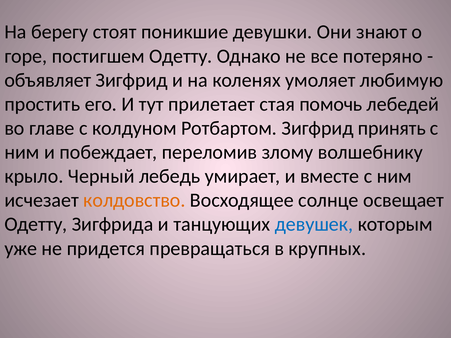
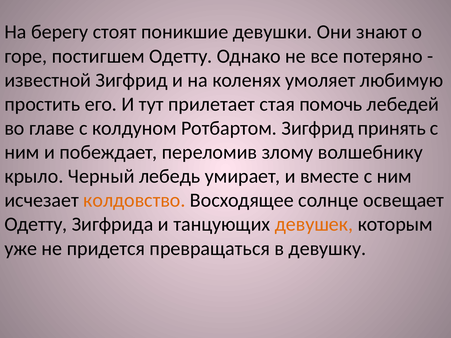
объявляет: объявляет -> известной (48, 80)
девушек colour: blue -> orange (314, 225)
крупных: крупных -> девушку (327, 249)
